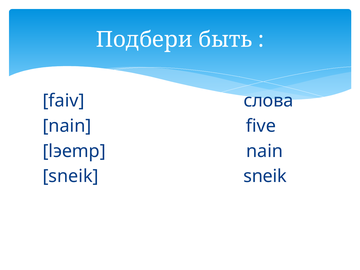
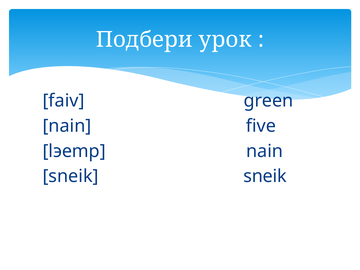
быть: быть -> урок (225, 40)
слова: слова -> green (268, 101)
